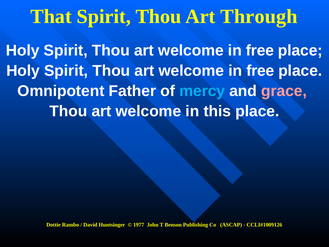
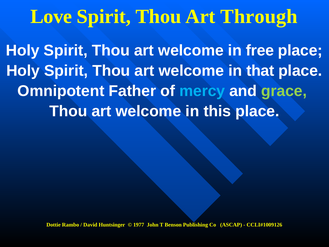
That: That -> Love (51, 16)
free: free -> that (260, 71)
grace colour: pink -> light green (284, 91)
